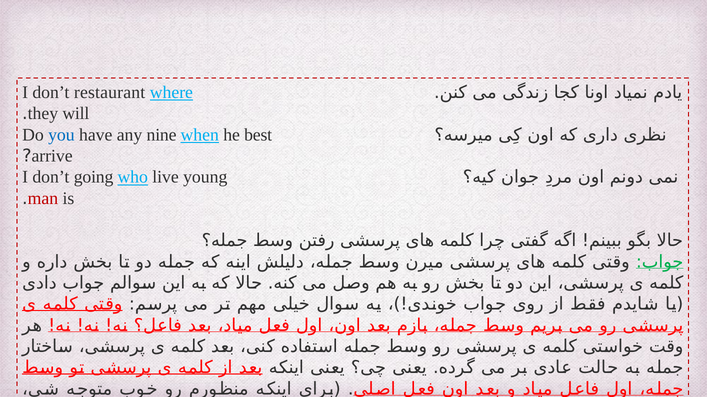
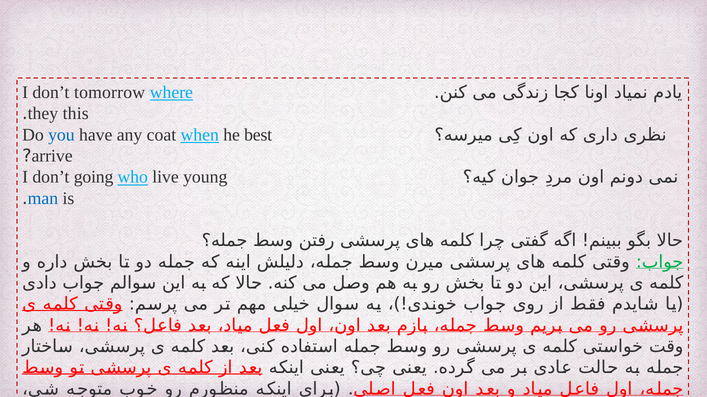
restaurant: restaurant -> tomorrow (110, 92)
will: will -> this (76, 114)
nine: nine -> coat (161, 135)
man colour: red -> blue (43, 199)
